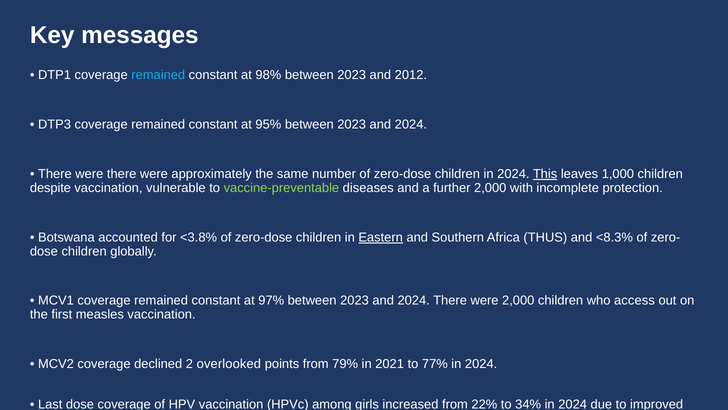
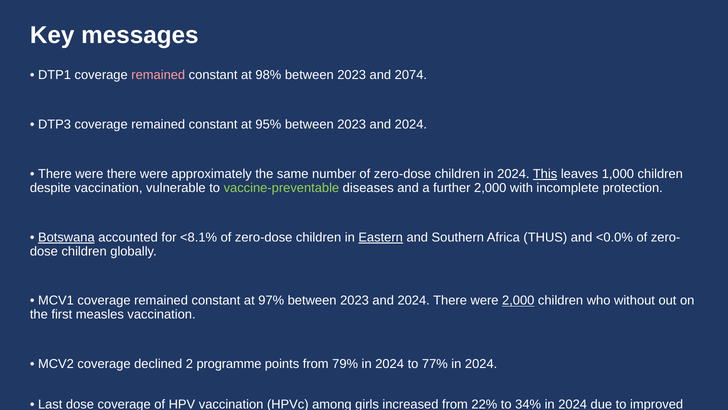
remained colour: light blue -> pink (158, 75)
2012: 2012 -> 2074 (411, 75)
Botswana underline: none -> present (66, 237)
<3.8%: <3.8% -> <8.1% (199, 237)
<8.3%: <8.3% -> <0.0% (614, 237)
2,000 underline: none -> present (518, 300)
access: access -> without (634, 300)
2 overlooked: overlooked -> programme (229, 364)
79% in 2021: 2021 -> 2024 (390, 364)
